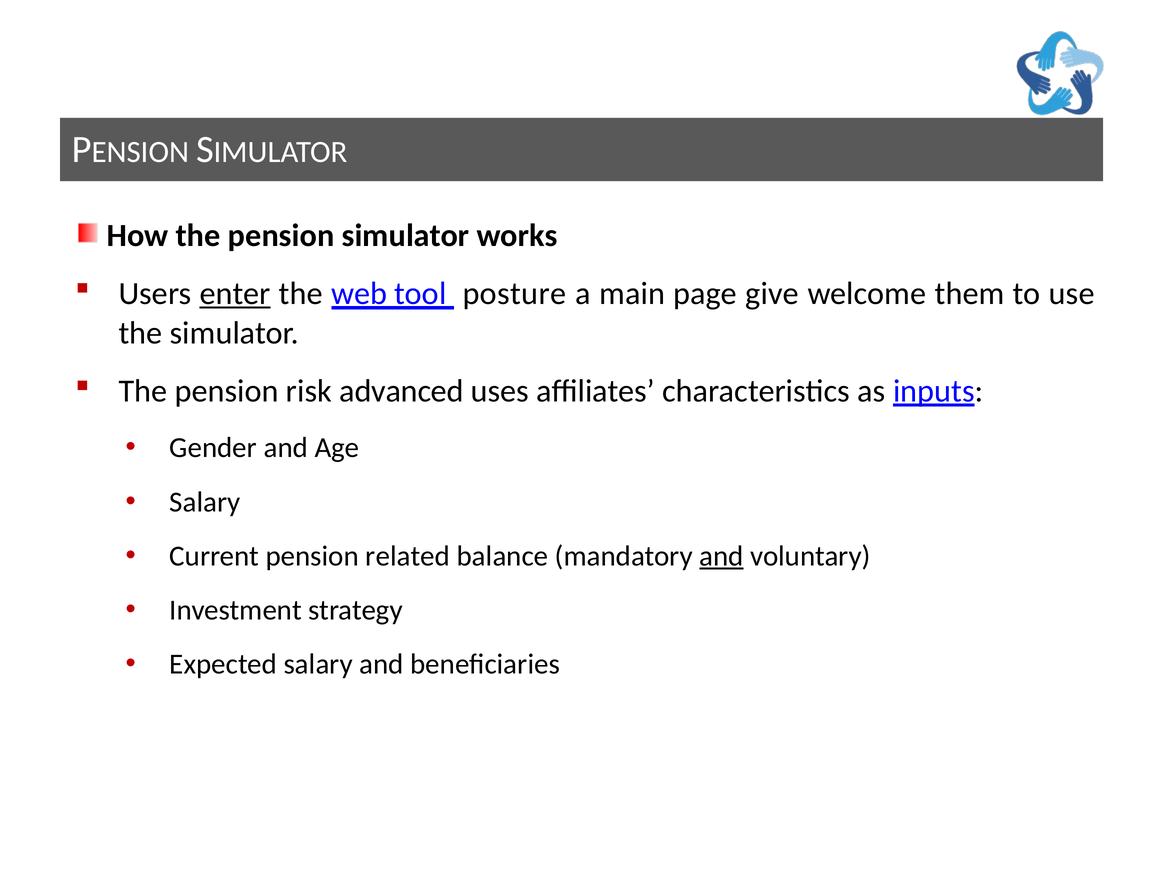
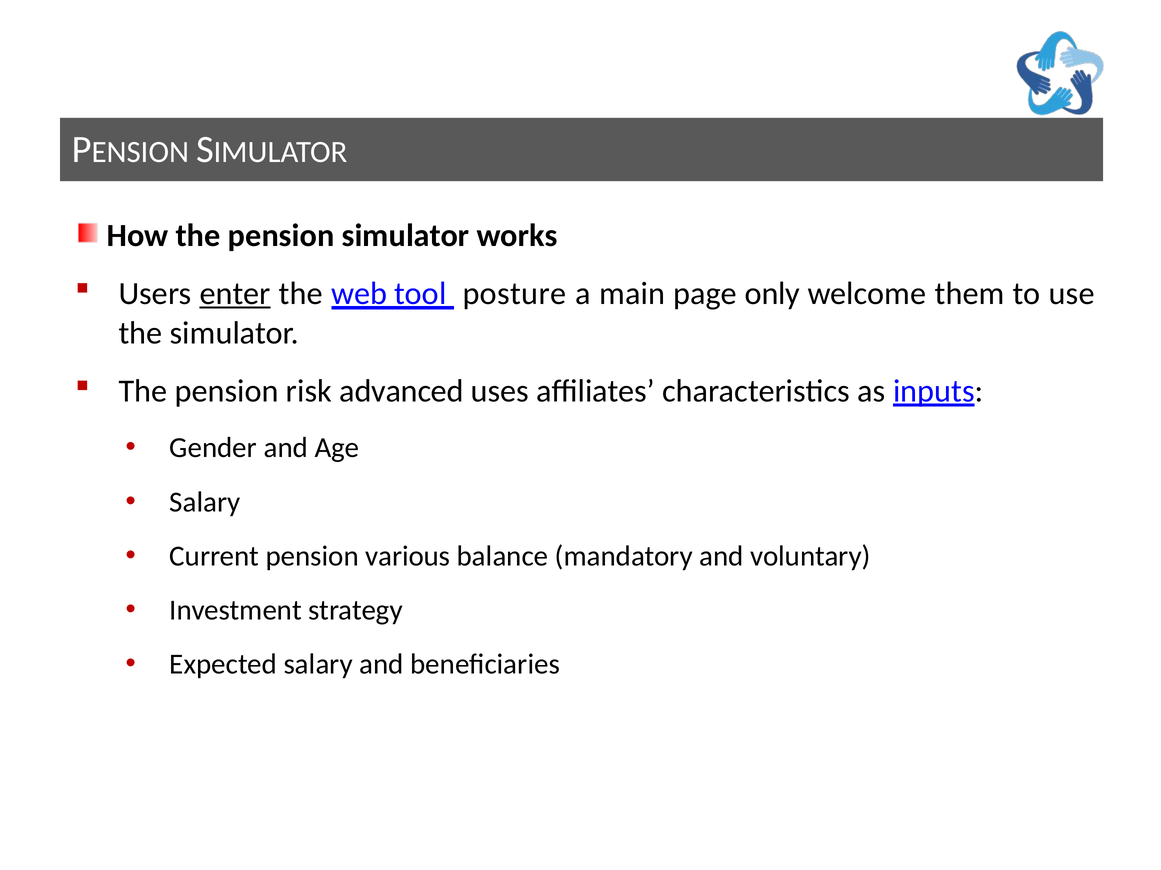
give: give -> only (772, 294)
related: related -> various (408, 557)
and underline: present -> none (722, 557)
